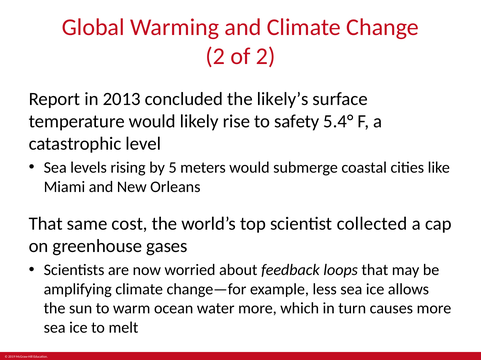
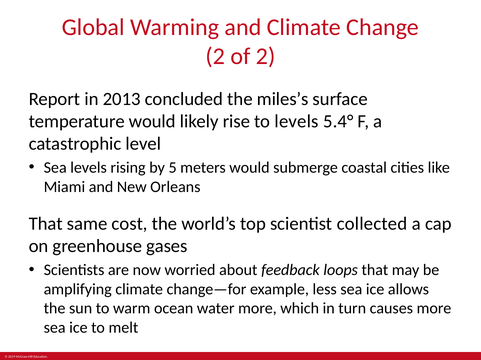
likely’s: likely’s -> miles’s (283, 99)
to safety: safety -> levels (297, 122)
